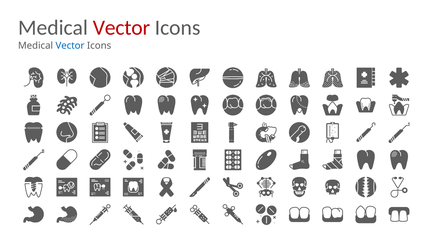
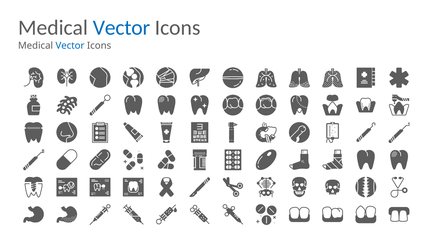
Vector colour: red -> blue (121, 28)
